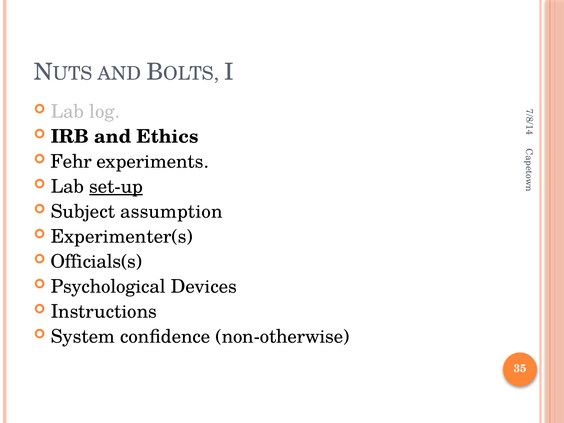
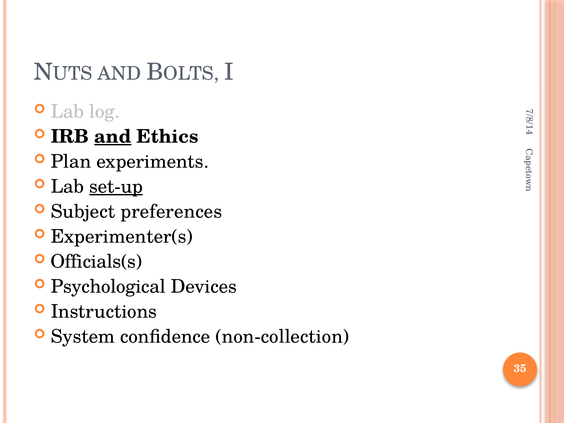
and underline: none -> present (113, 137)
Fehr: Fehr -> Plan (71, 162)
assumption: assumption -> preferences (171, 212)
non-otherwise: non-otherwise -> non-collection (282, 337)
